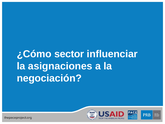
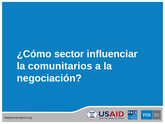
asignaciones: asignaciones -> comunitarios (60, 66)
